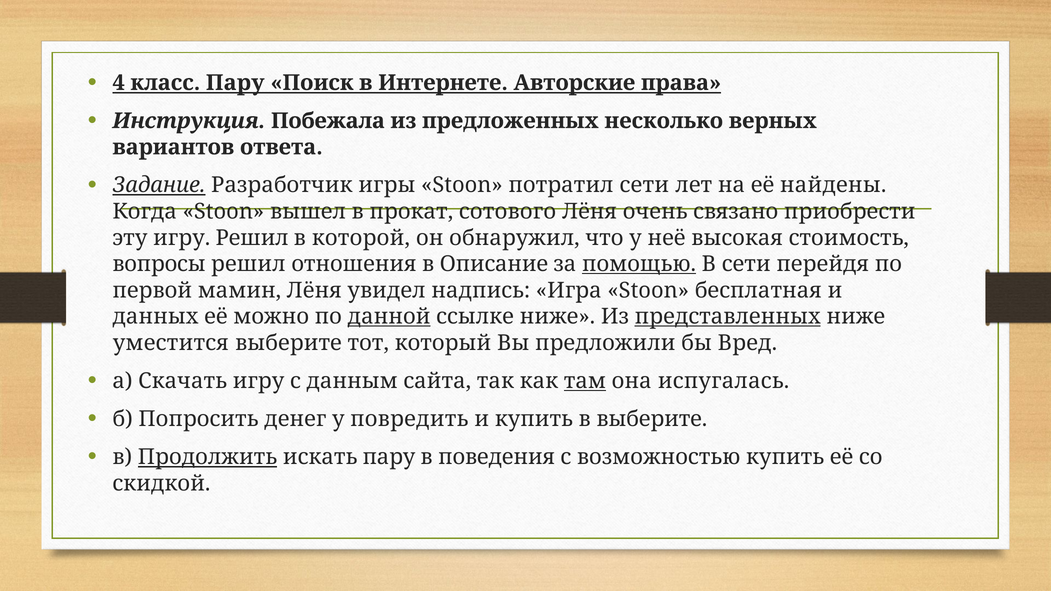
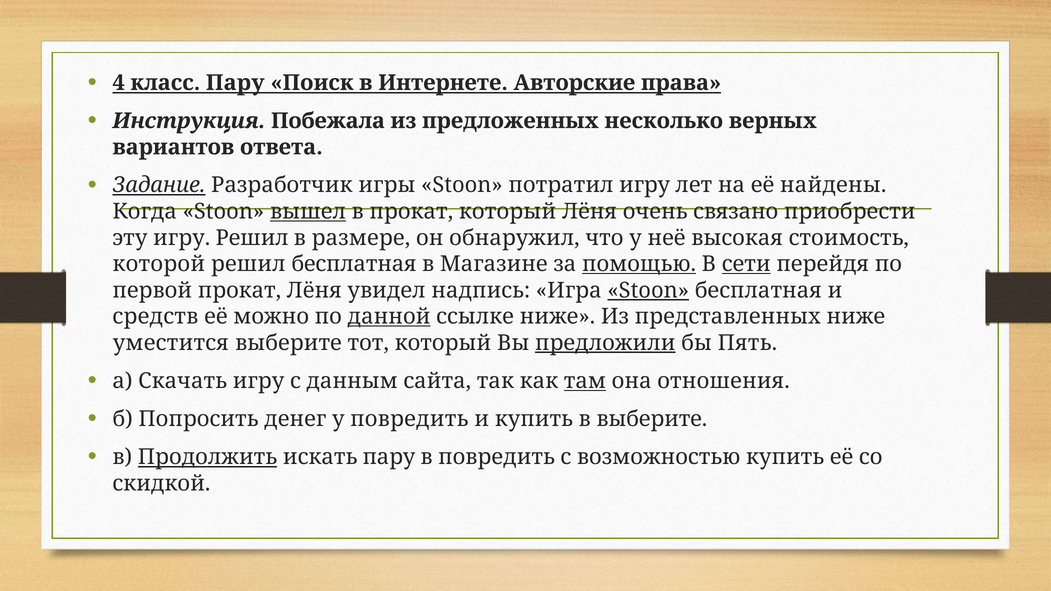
потратил сети: сети -> игру (645, 185)
вышел underline: none -> present (308, 212)
прокат сотового: сотового -> который (508, 212)
которой: которой -> размере (361, 238)
вопросы: вопросы -> которой (159, 264)
решил отношения: отношения -> бесплатная (354, 264)
Описание: Описание -> Магазине (494, 264)
сети underline: none -> present (746, 264)
первой мамин: мамин -> прокат (239, 290)
Stoon underline: none -> present (648, 290)
данных: данных -> средств (155, 317)
представленных underline: present -> none (728, 317)
предложили underline: none -> present (605, 343)
Вред: Вред -> Пять (747, 343)
испугалась: испугалась -> отношения (724, 381)
в поведения: поведения -> повредить (497, 457)
